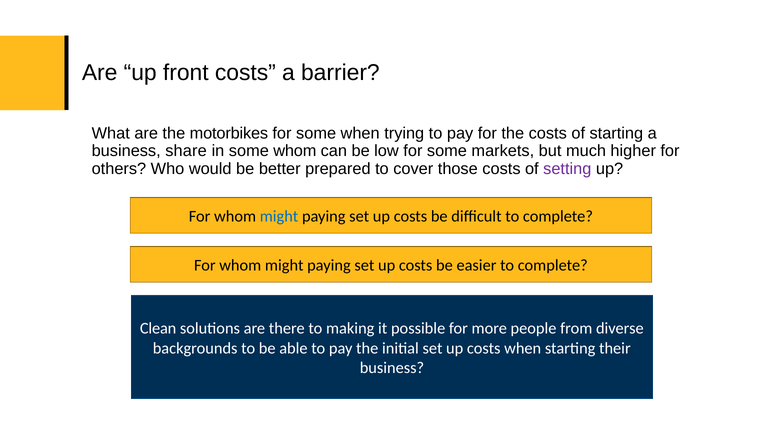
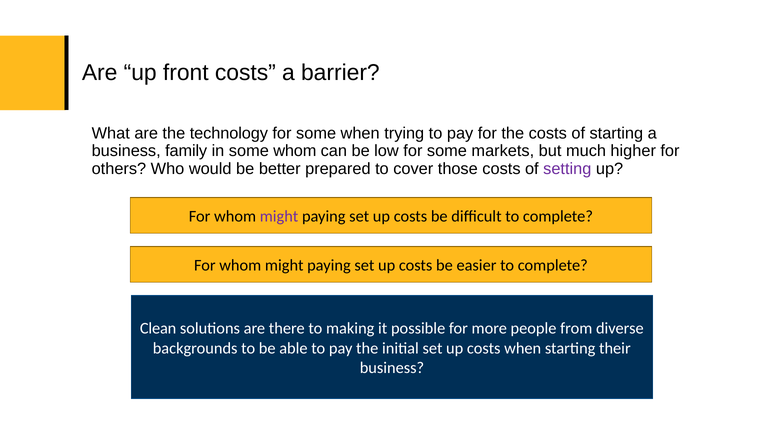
motorbikes: motorbikes -> technology (229, 133)
share: share -> family (186, 151)
might colour: blue -> purple (279, 217)
